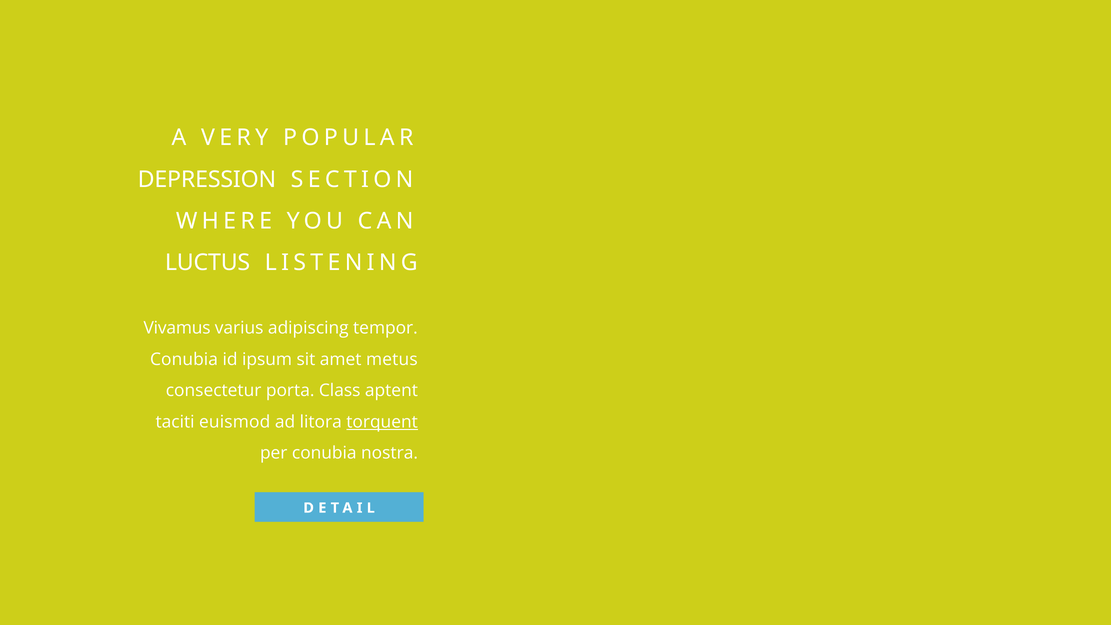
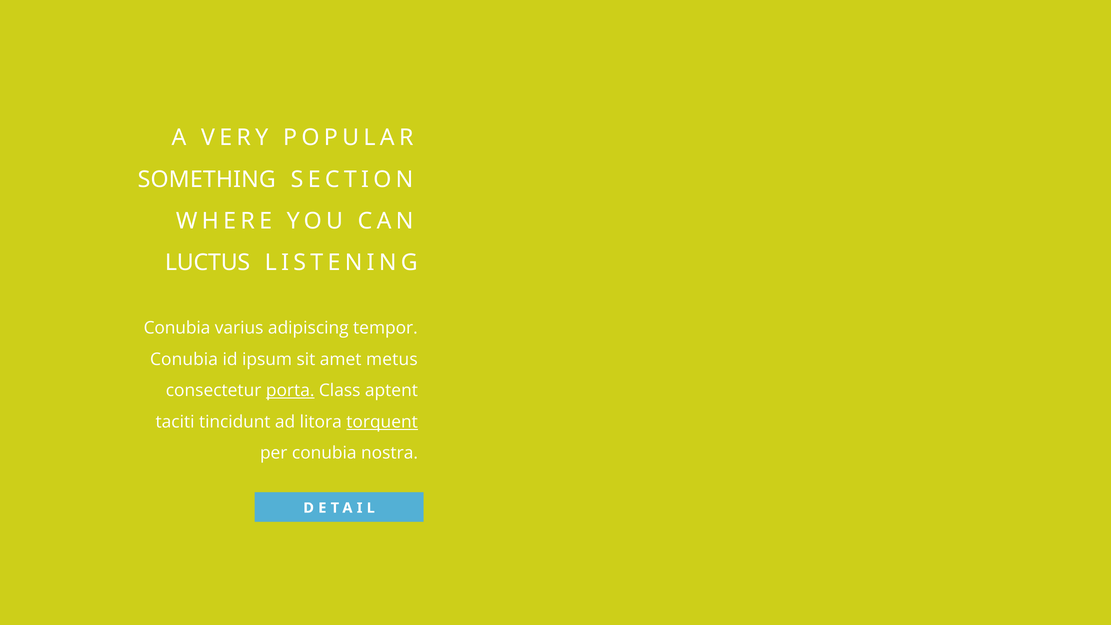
DEPRESSION: DEPRESSION -> SOMETHING (207, 179)
Vivamus: Vivamus -> Conubia (177, 328)
porta underline: none -> present (290, 391)
euismod: euismod -> tincidunt (235, 422)
